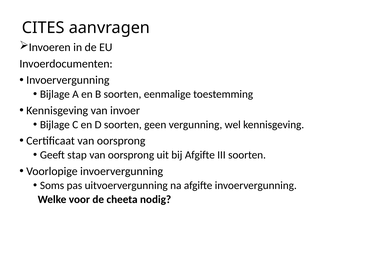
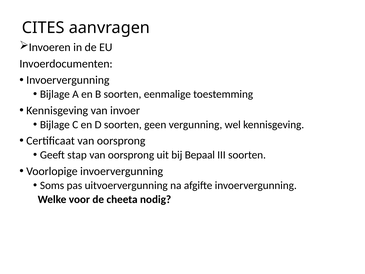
bij Afgifte: Afgifte -> Bepaal (200, 155)
